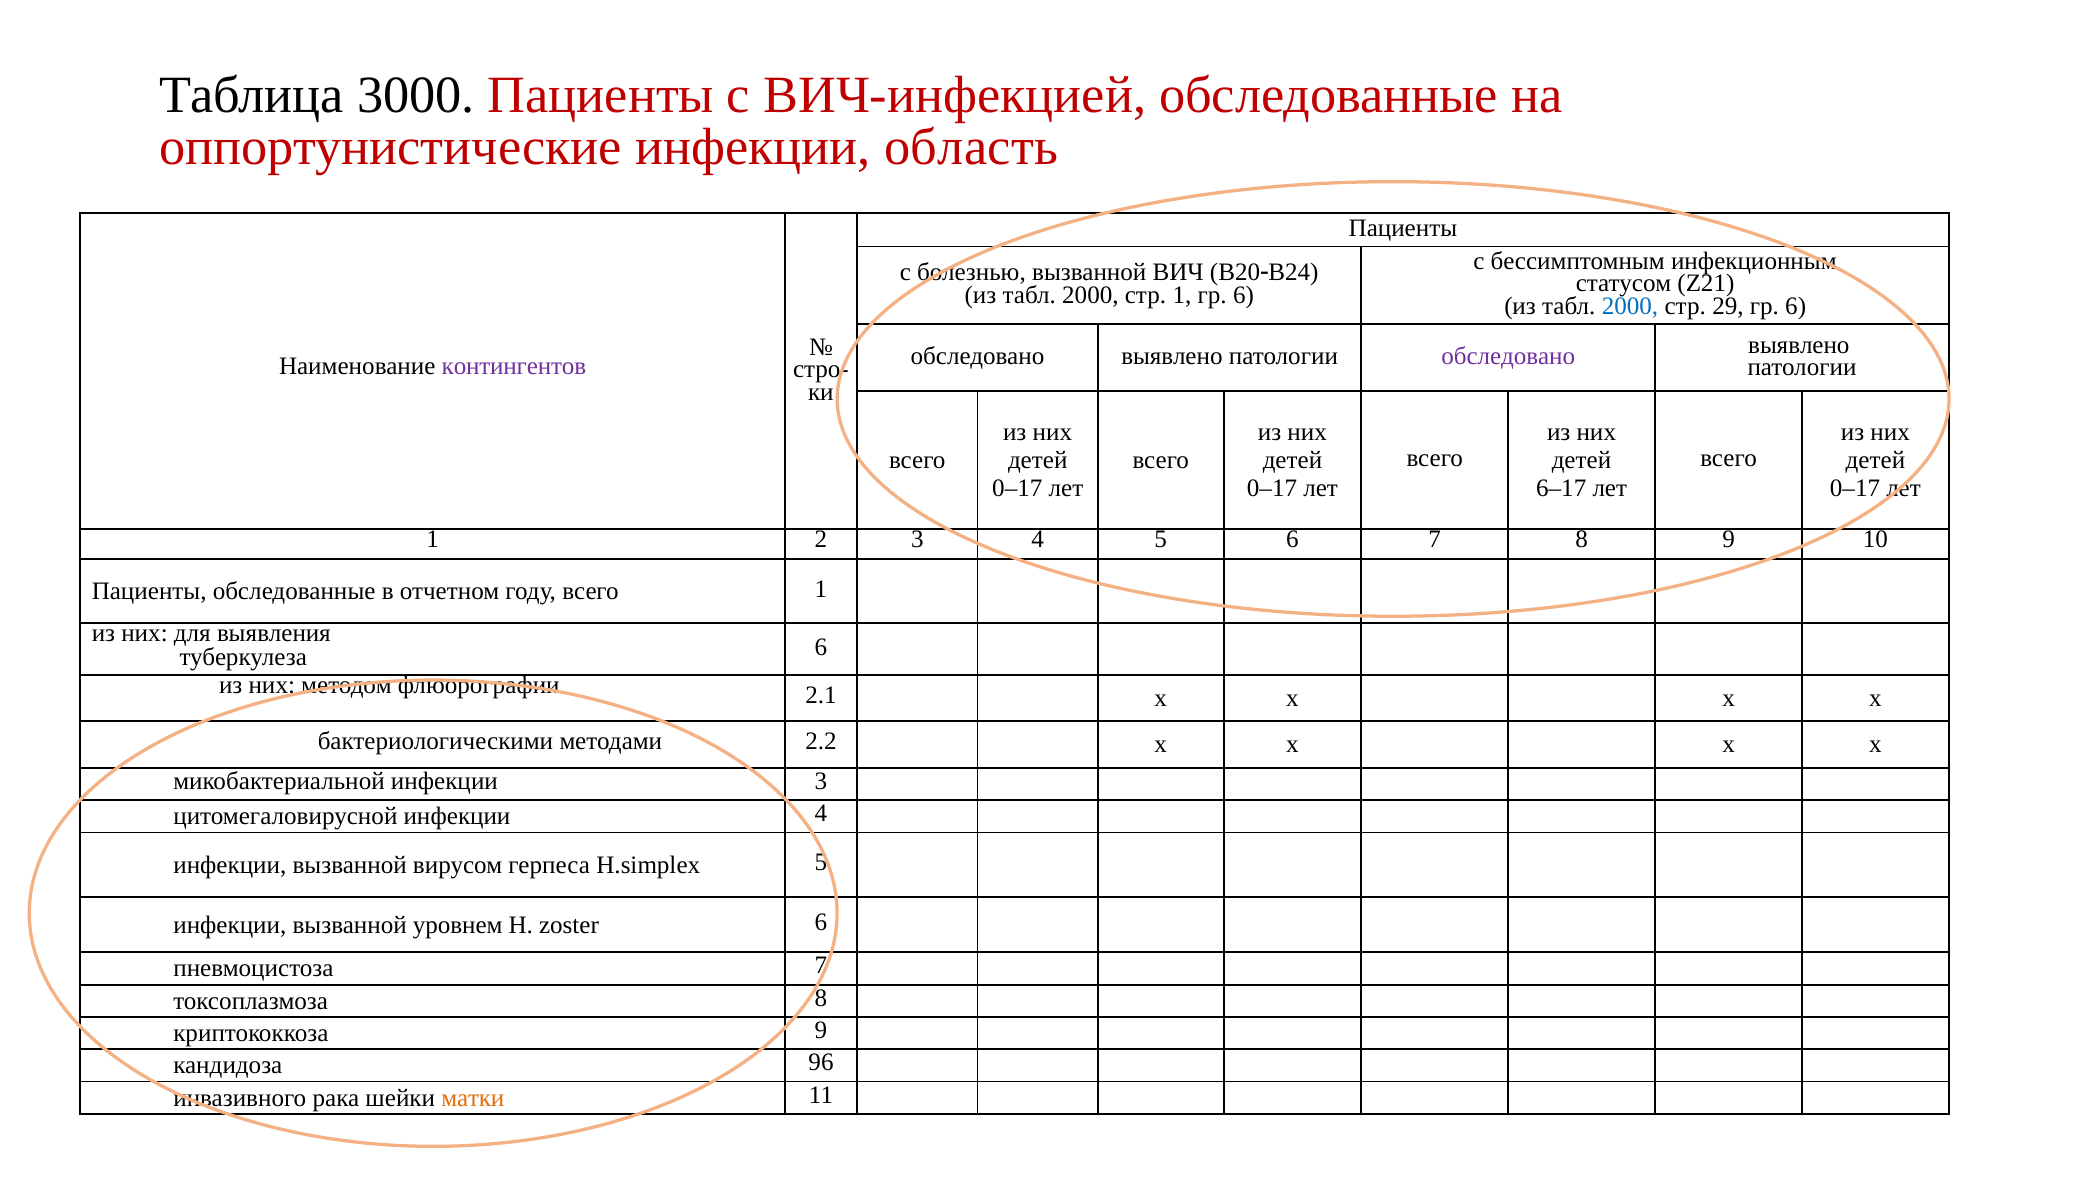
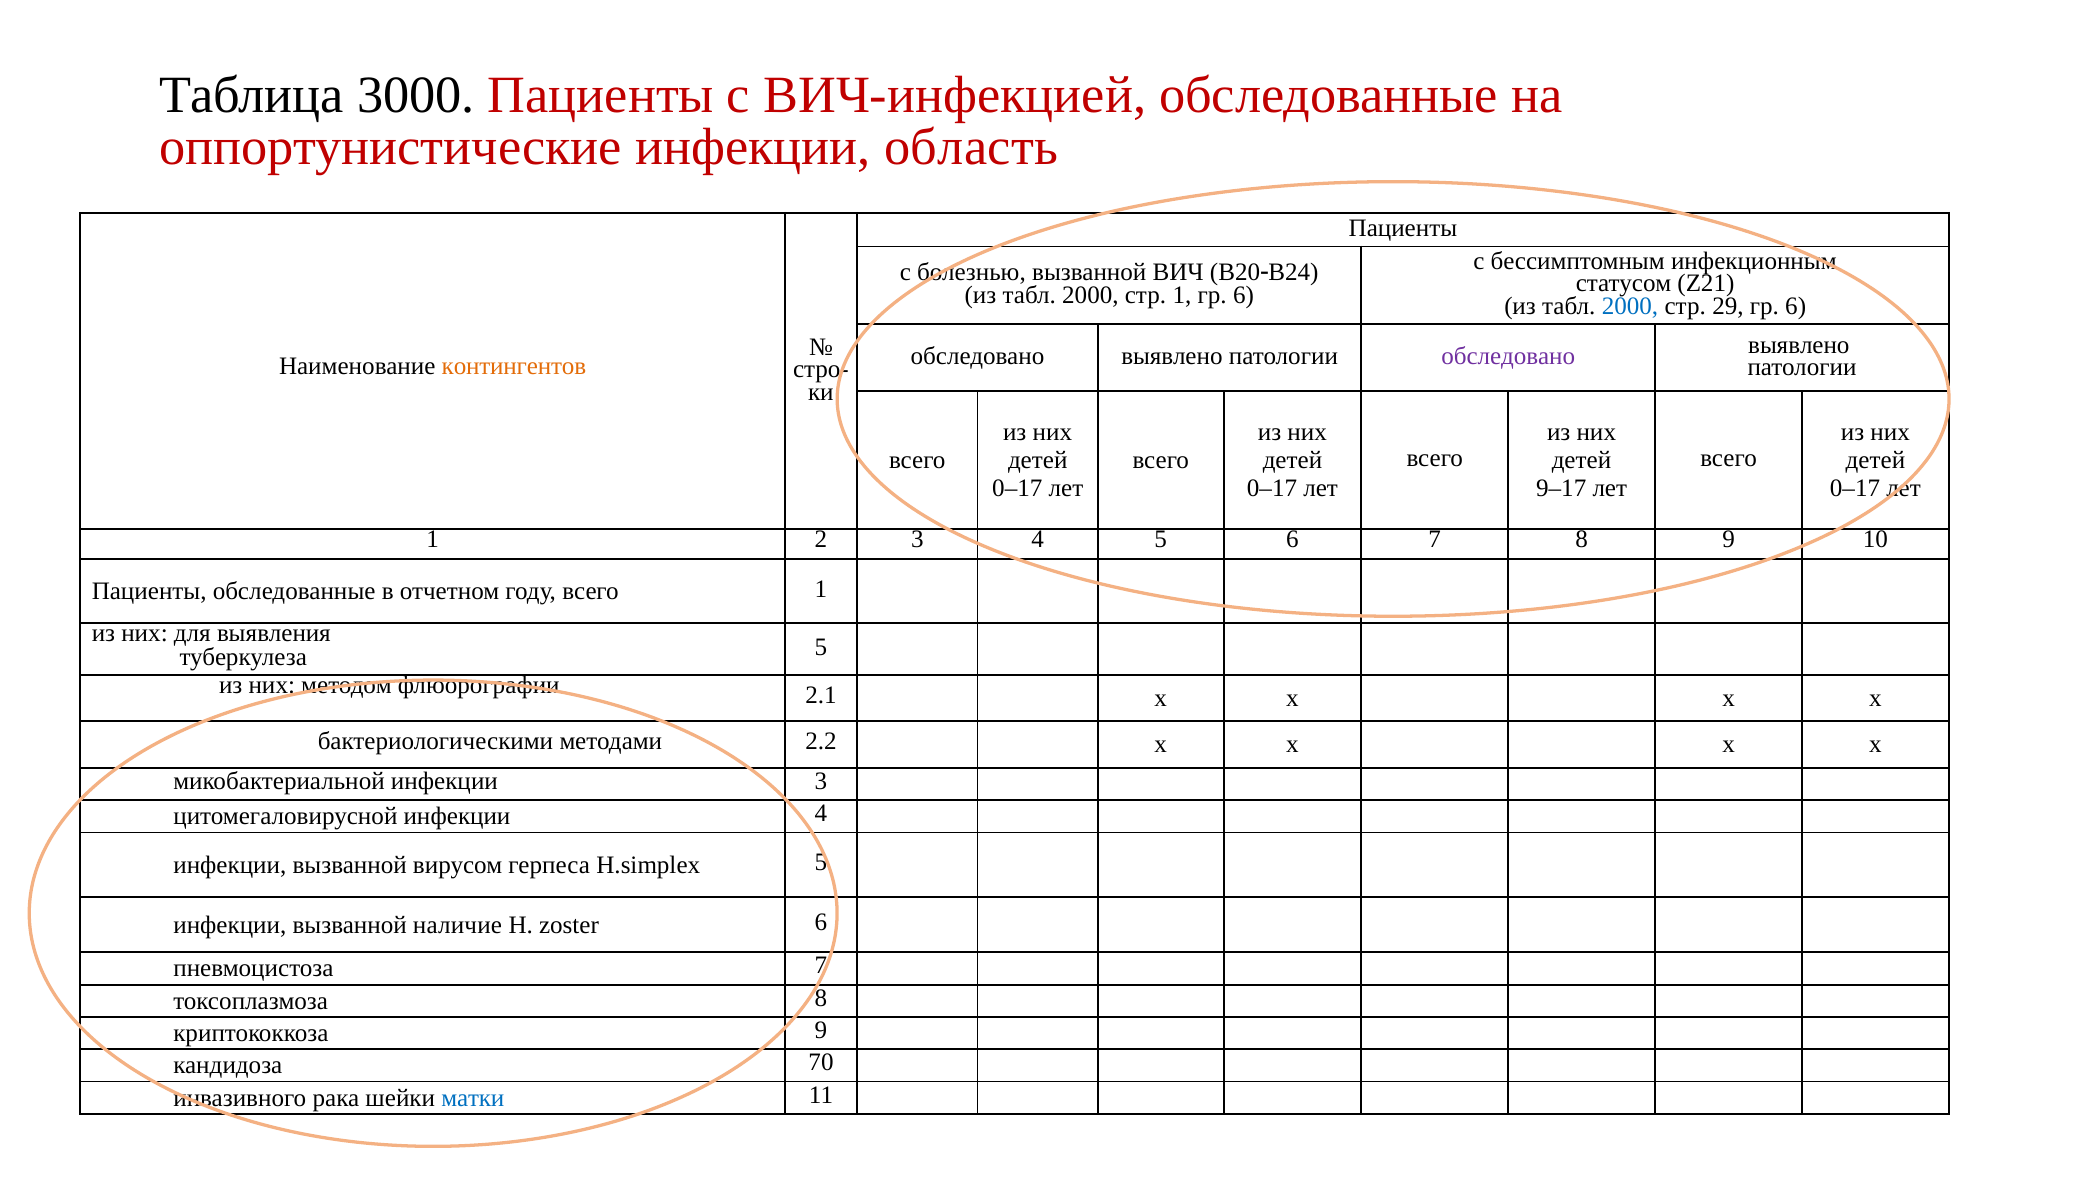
контингентов colour: purple -> orange (514, 366)
6–17: 6–17 -> 9–17 (1561, 489)
туберкулеза 6: 6 -> 5 (821, 647)
уровнем: уровнем -> наличие (458, 925)
96: 96 -> 70 (821, 1063)
матки colour: orange -> blue (473, 1098)
